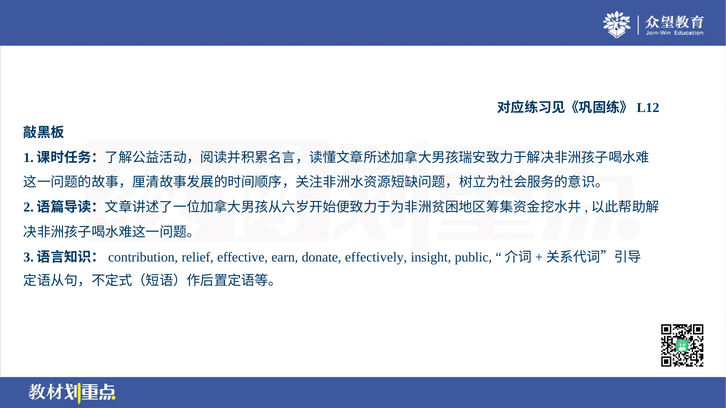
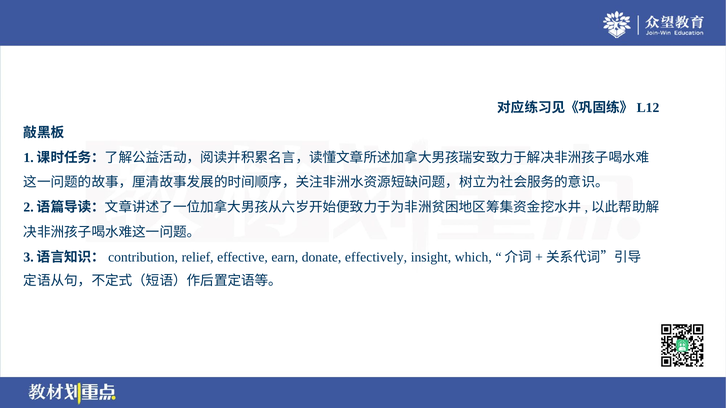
public: public -> which (473, 257)
